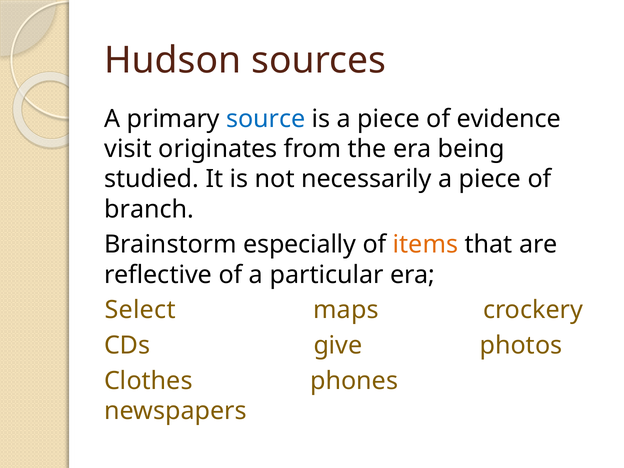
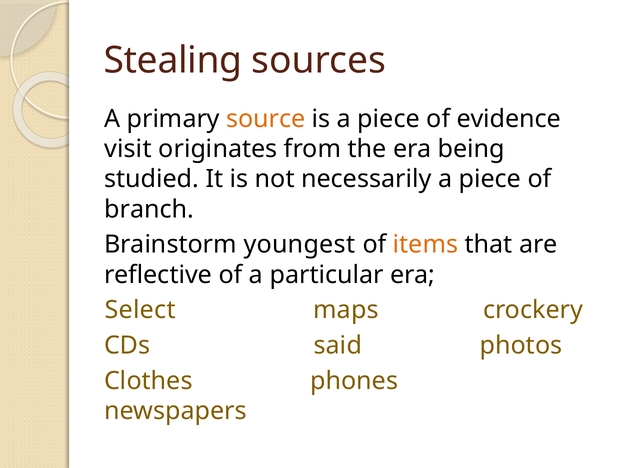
Hudson: Hudson -> Stealing (173, 60)
source colour: blue -> orange (266, 119)
especially: especially -> youngest (299, 245)
give: give -> said (338, 346)
